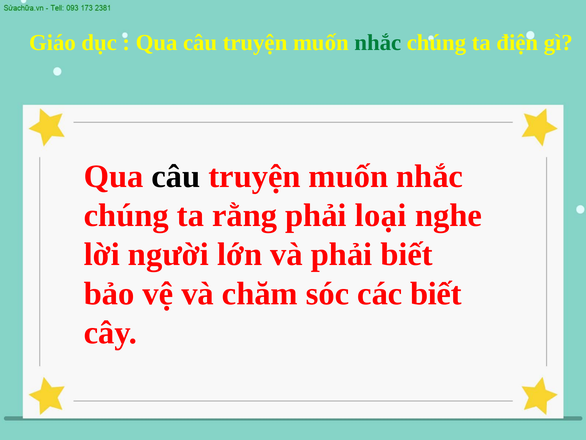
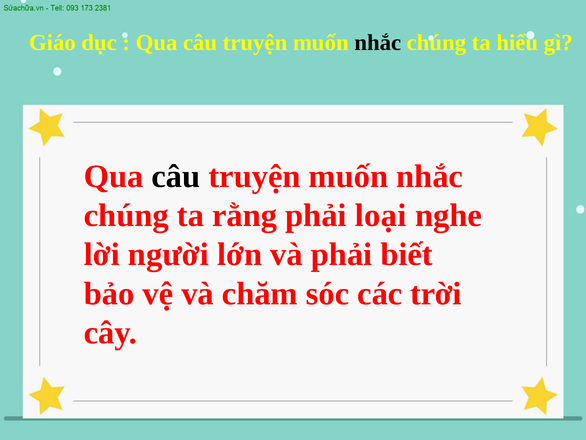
nhắc colour: green -> black (378, 43)
điện: điện -> hiểu (517, 43)
các biết: biết -> trời (436, 293)
